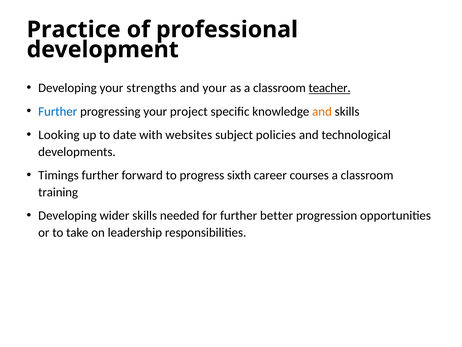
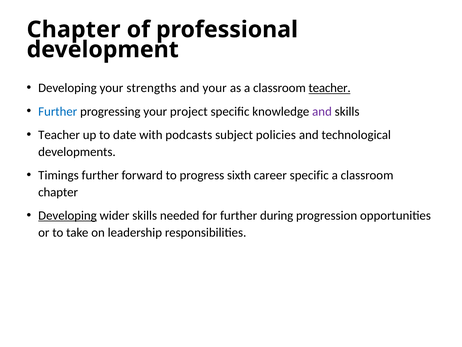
Practice: Practice -> Chapter (74, 30)
and colour: orange -> purple (322, 111)
Looking: Looking -> Teacher (59, 135)
websites: websites -> podcasts (189, 135)
career courses: courses -> specific (309, 175)
training: training -> chapter (58, 192)
Developing underline: none -> present (67, 215)
better: better -> during (277, 215)
